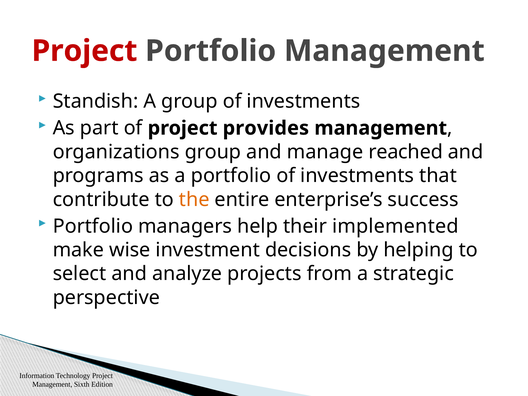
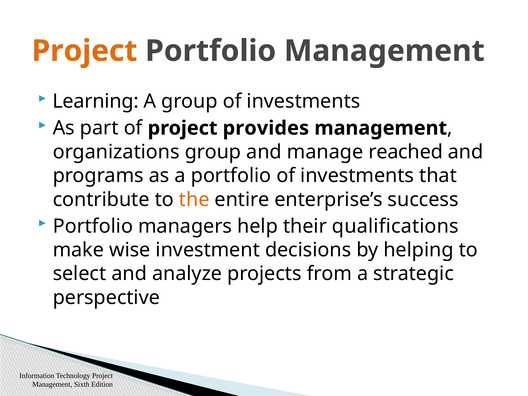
Project colour: red -> orange (85, 51)
Standish: Standish -> Learning (96, 101)
implemented: implemented -> qualifications (395, 226)
